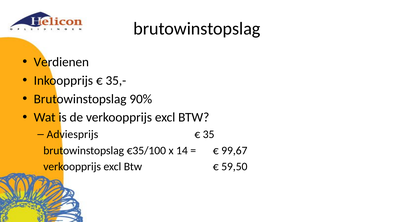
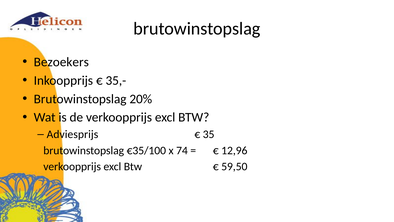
Verdienen: Verdienen -> Bezoekers (61, 62)
90%: 90% -> 20% (141, 99)
14: 14 -> 74 (182, 150)
99,67: 99,67 -> 12,96 (234, 150)
